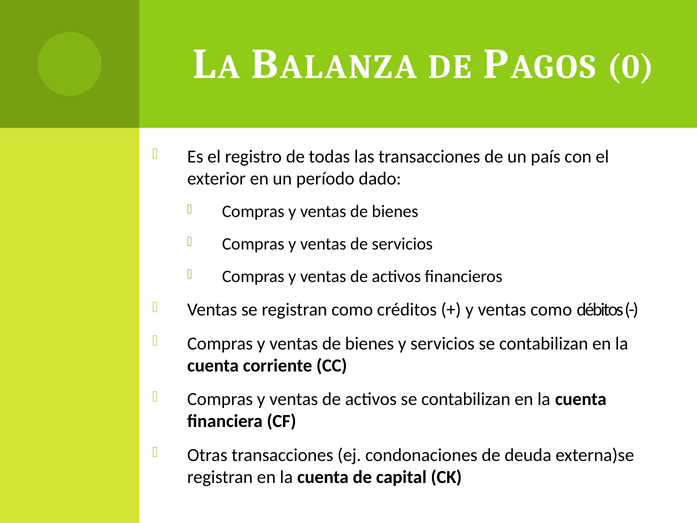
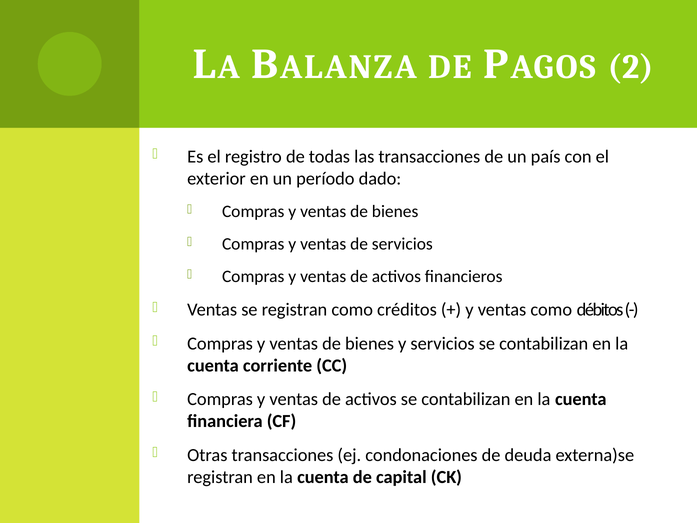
0: 0 -> 2 (631, 67)
